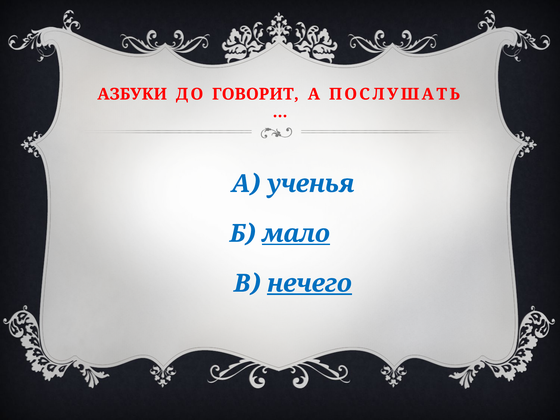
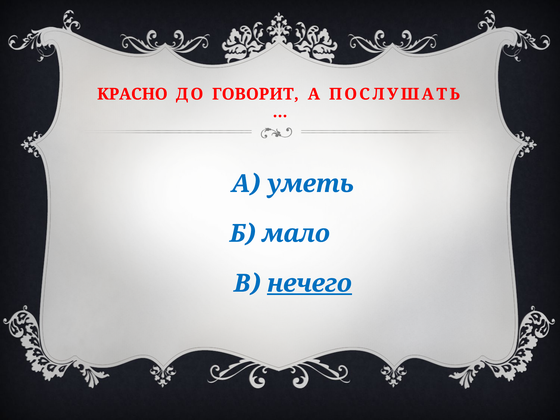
АЗБУКИ: АЗБУКИ -> КРАСНО (132, 94)
ученья: ученья -> уметь (310, 184)
мало underline: present -> none (296, 234)
